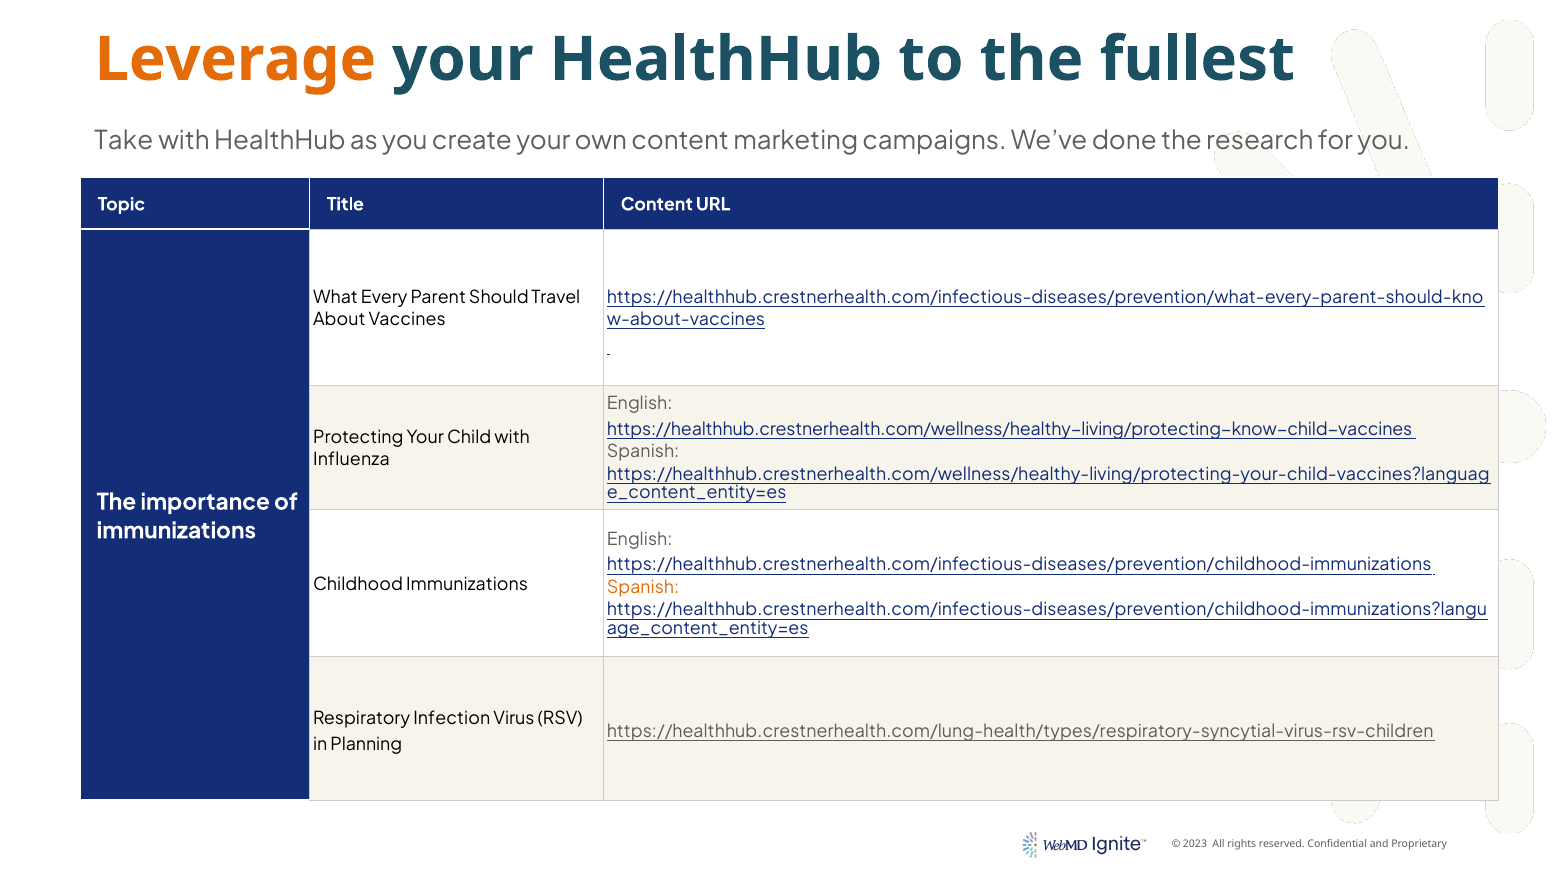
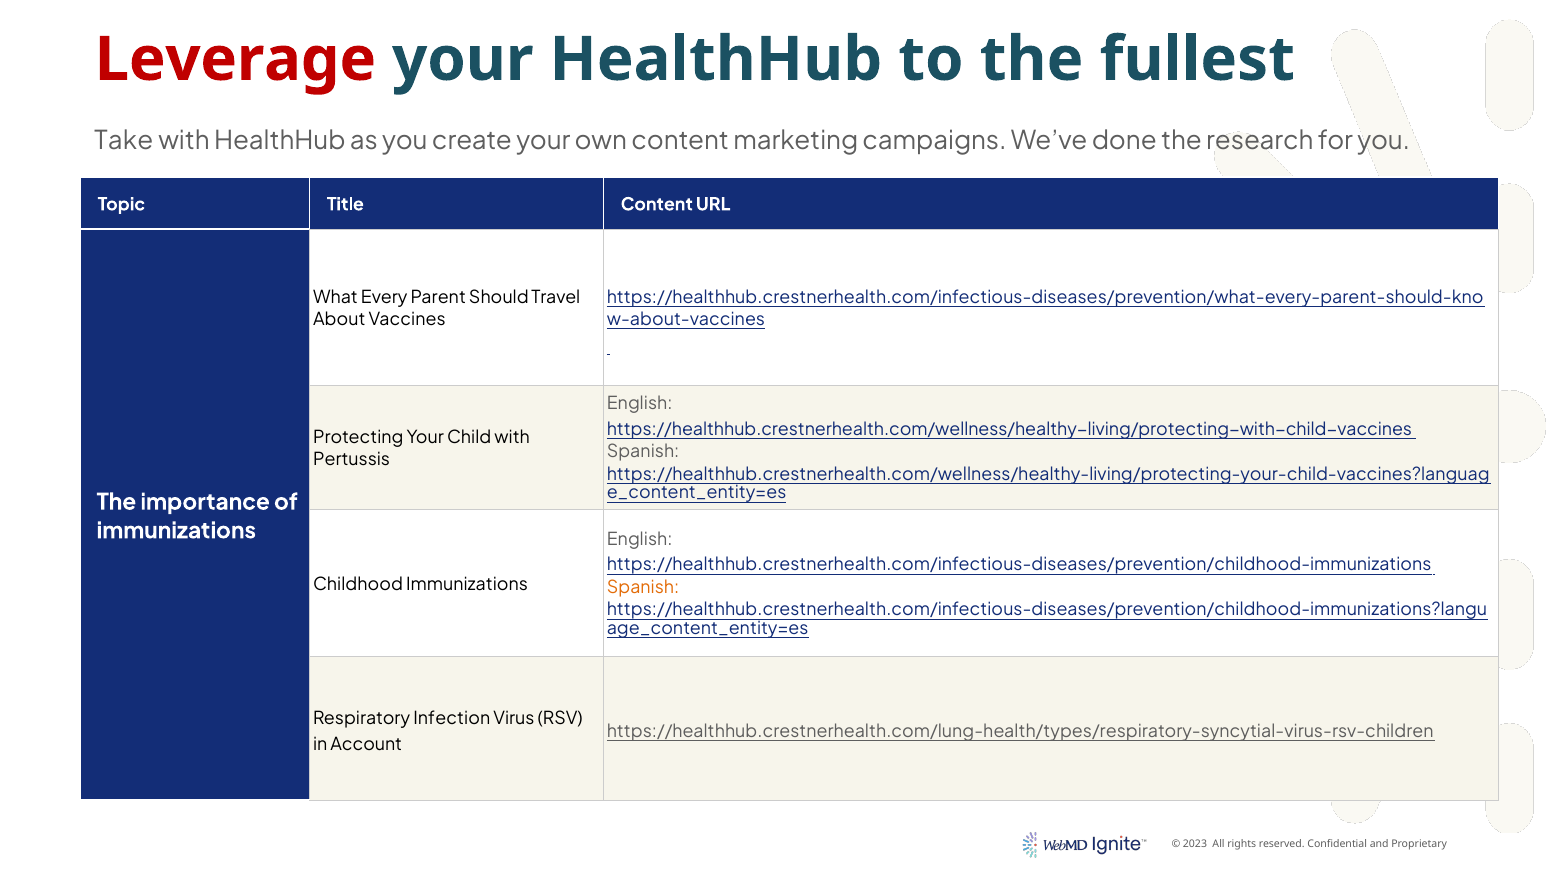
Leverage colour: orange -> red (235, 60)
https://healthhub.crestnerhealth.com/wellness/healthy-living/protecting-know-child-vaccines: https://healthhub.crestnerhealth.com/wellness/healthy-living/protecting-know-child-vaccines -> https://healthhub.crestnerhealth.com/wellness/healthy-living/protecting-with-child-vaccines (1009, 429)
Influenza: Influenza -> Pertussis (352, 459)
Planning: Planning -> Account (366, 744)
